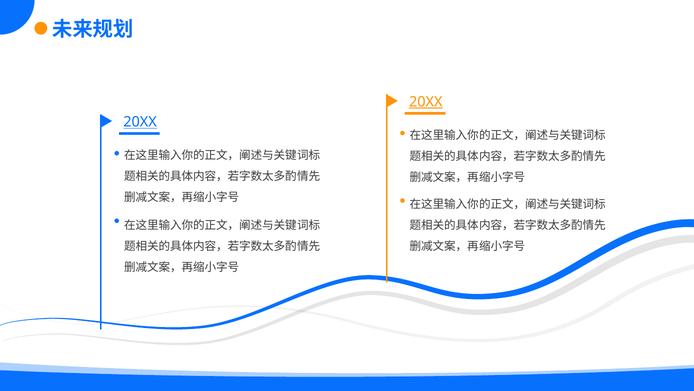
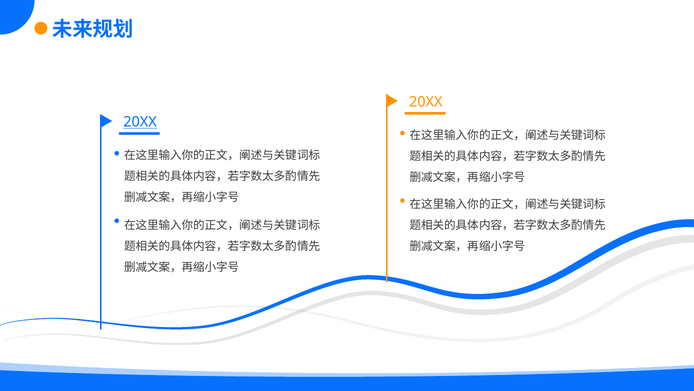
20XX underline: present -> none (426, 102)
